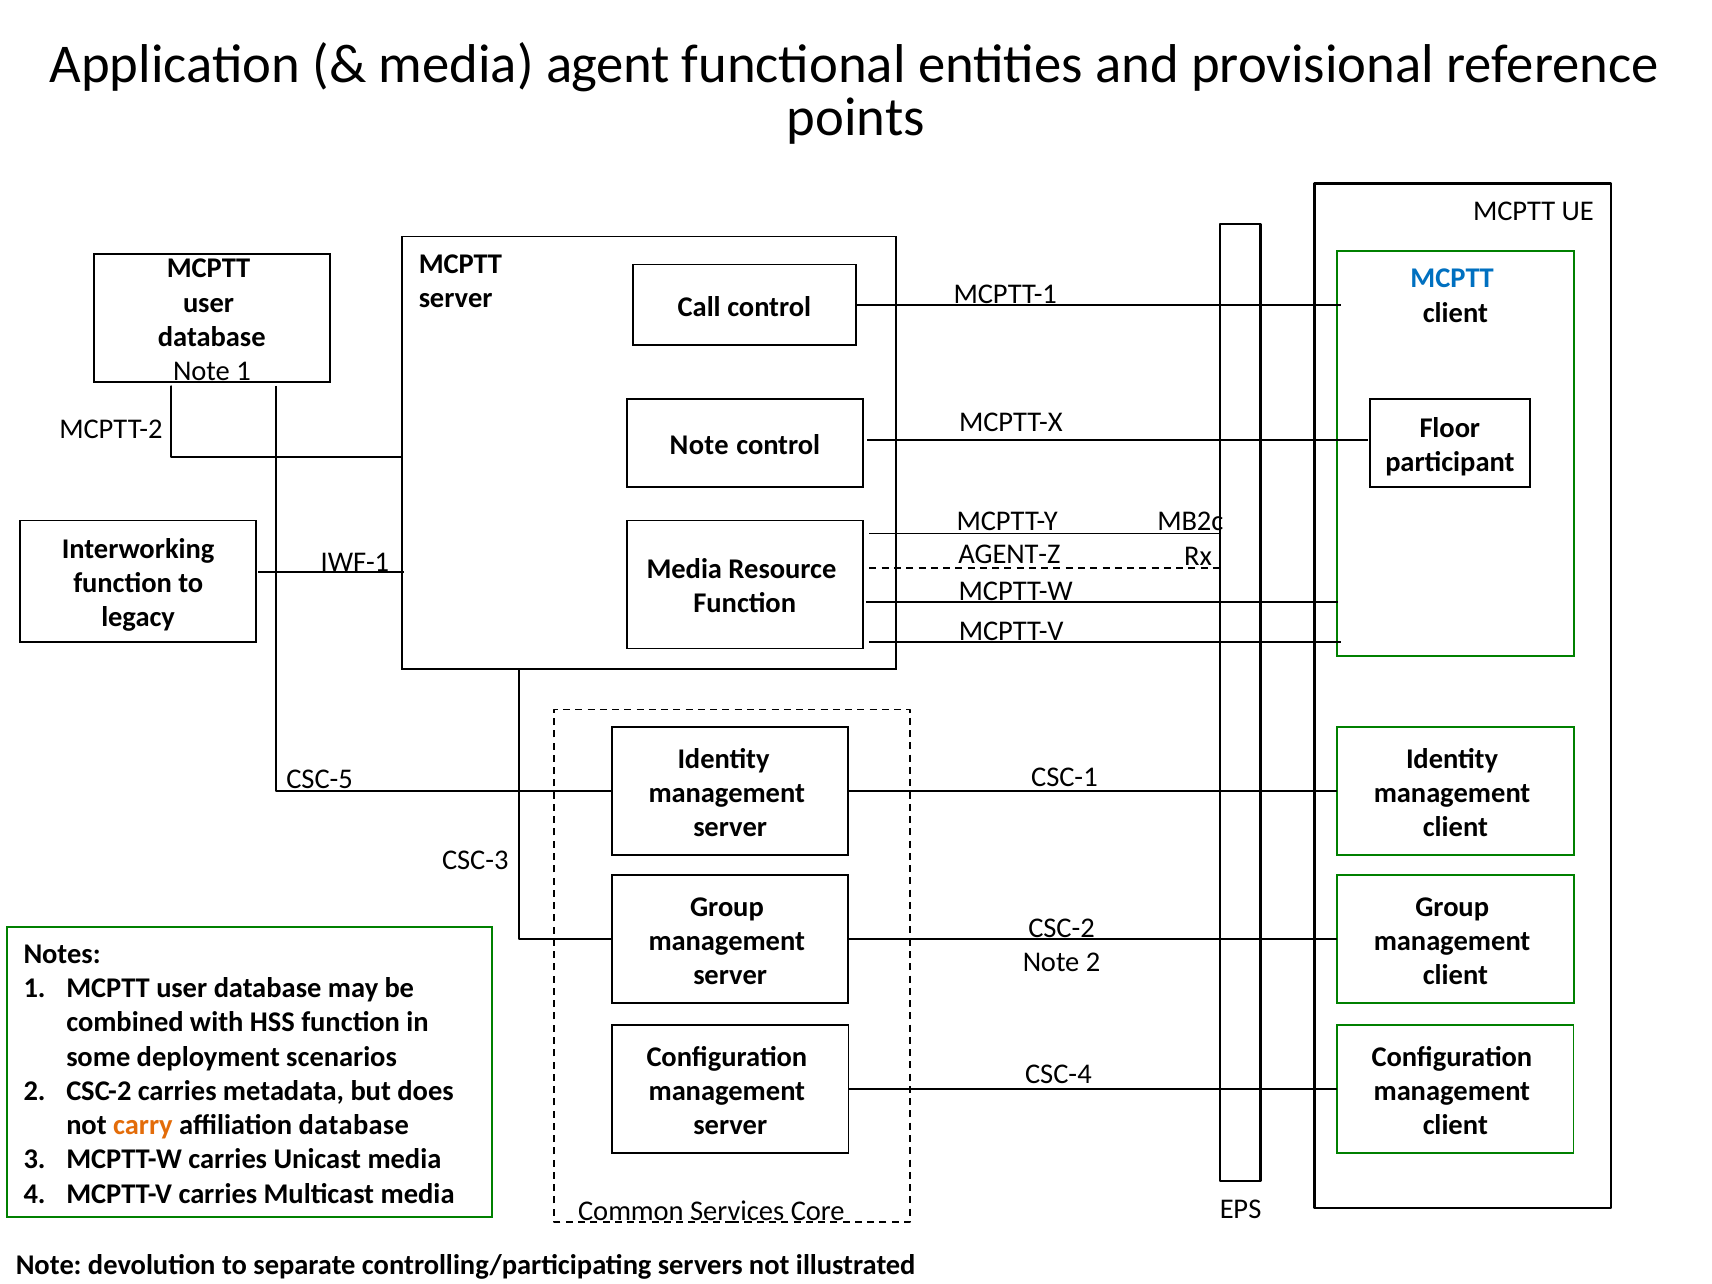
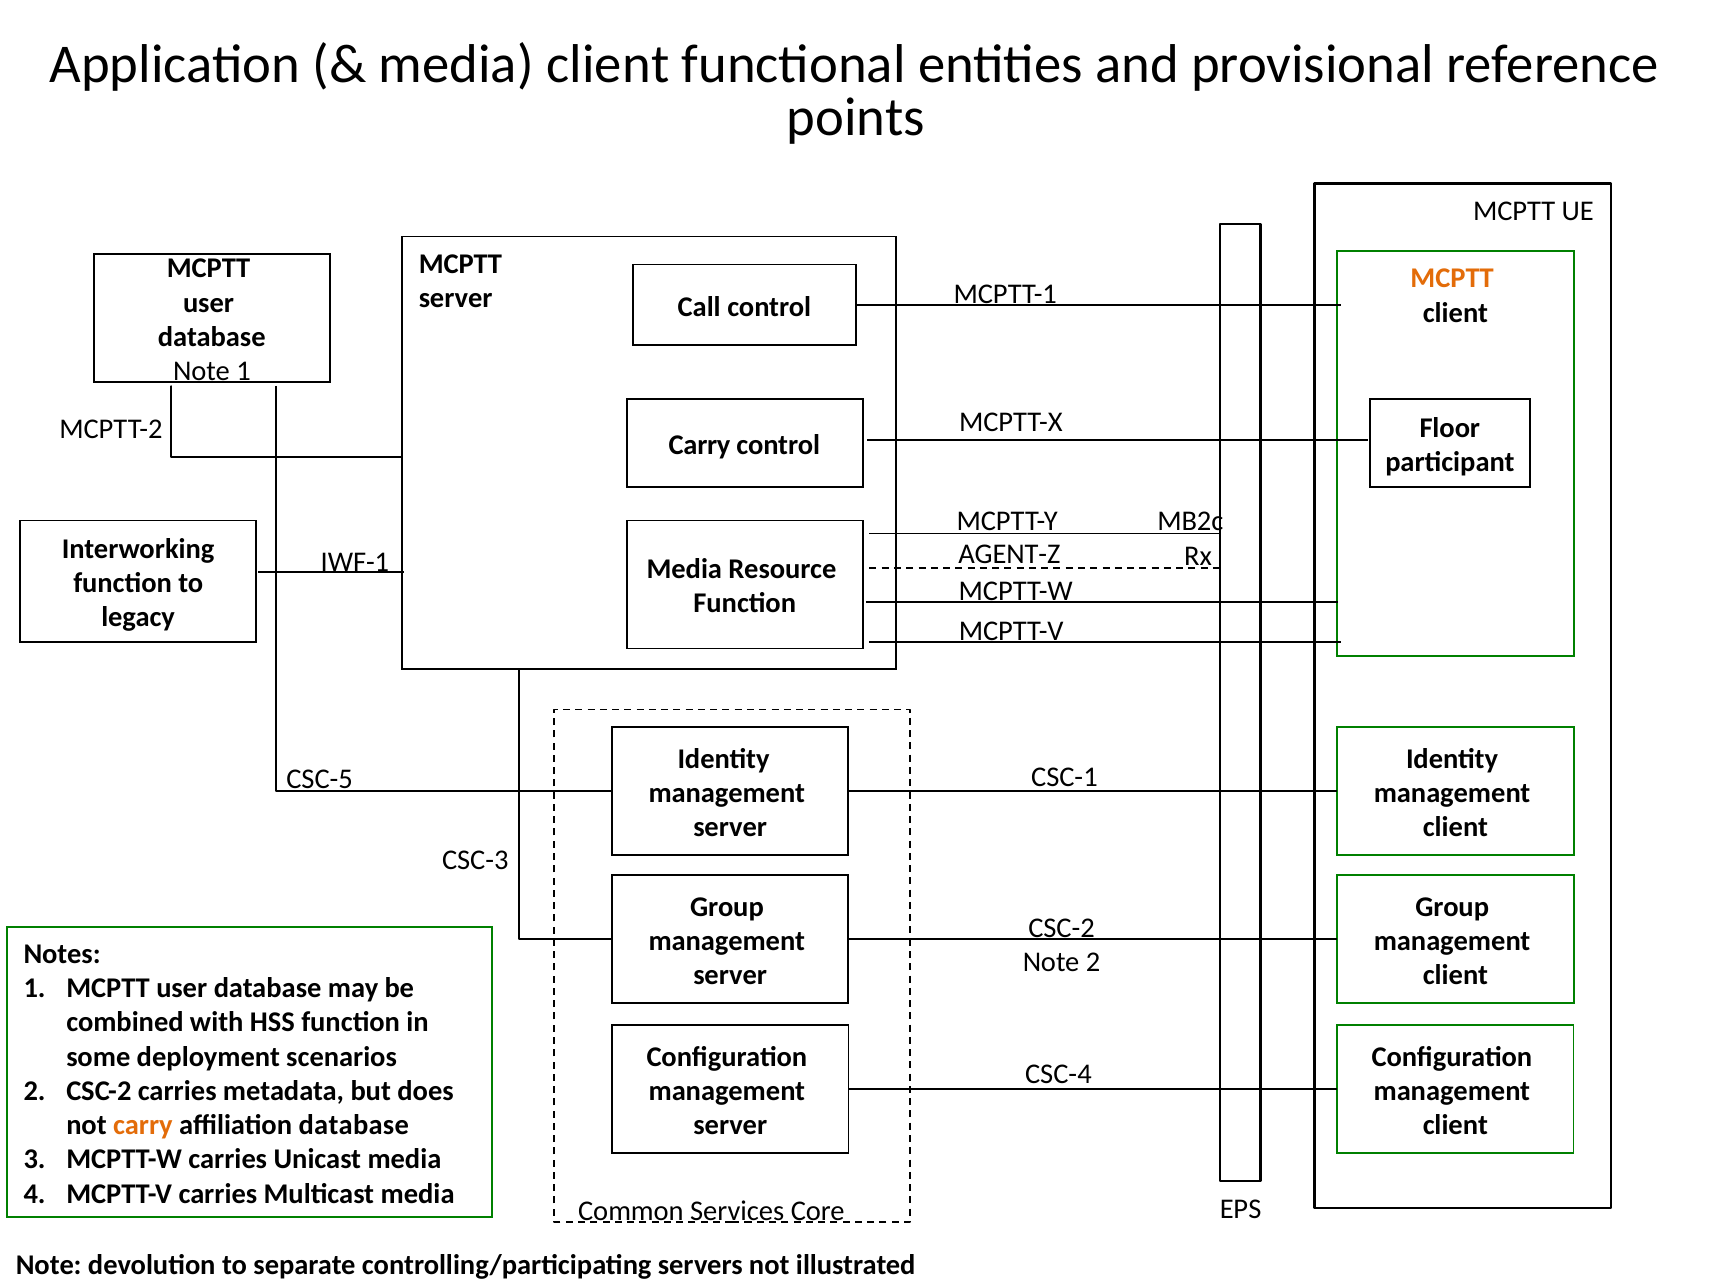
media agent: agent -> client (608, 65)
MCPTT colour: blue -> orange (1452, 279)
Note: Note -> Carry (700, 445)
